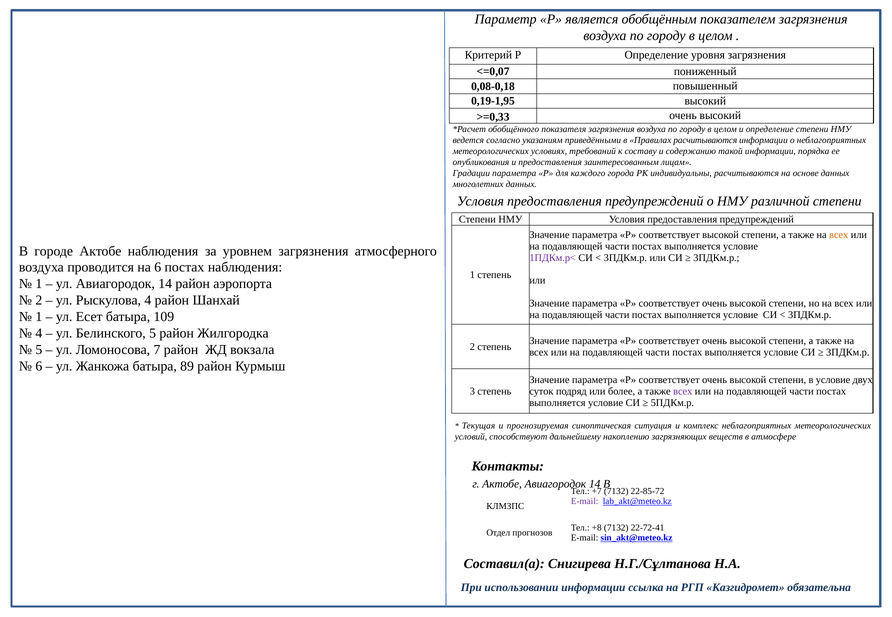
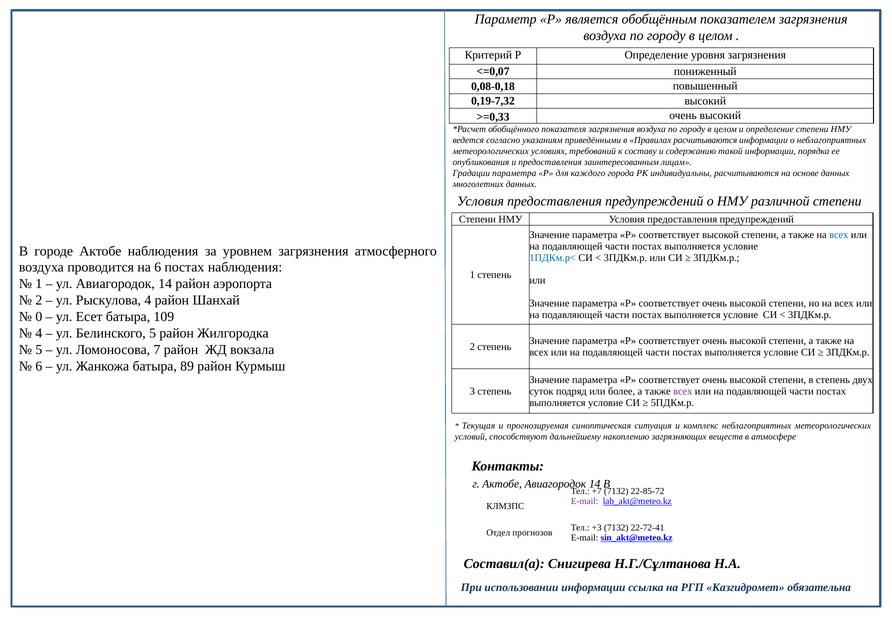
0,19-1,95: 0,19-1,95 -> 0,19-7,32 (493, 101)
всех colour: orange -> blue (839, 235)
1ПДКм.р< colour: purple -> blue (553, 258)
1: 1 -> 0 (39, 317)
в условие: условие -> степень (833, 380)
+8: +8 -> +3 (597, 528)
